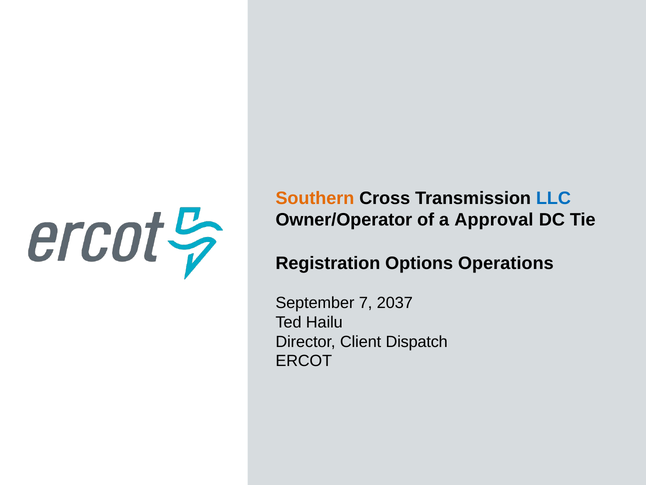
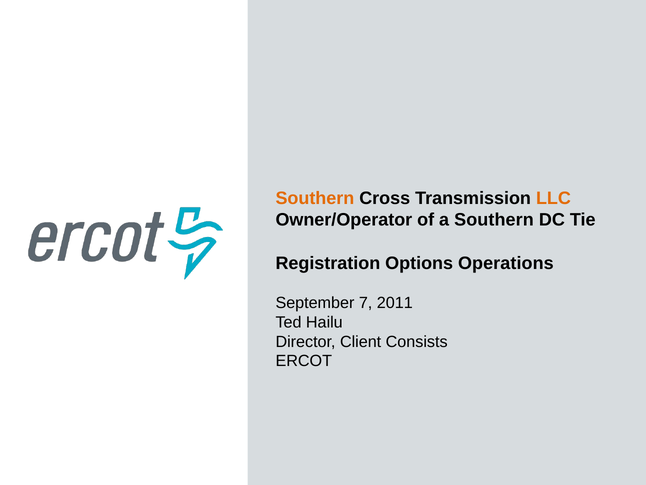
LLC colour: blue -> orange (553, 198)
a Approval: Approval -> Southern (494, 220)
2037: 2037 -> 2011 (395, 303)
Dispatch: Dispatch -> Consists (417, 341)
